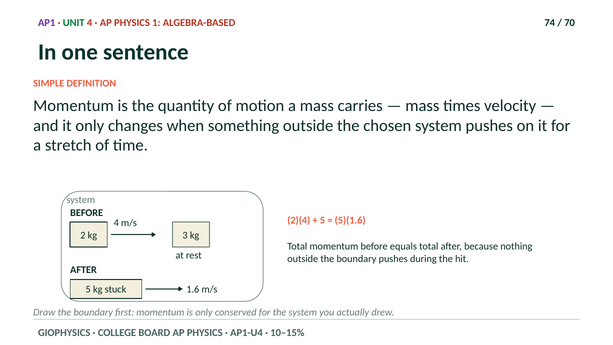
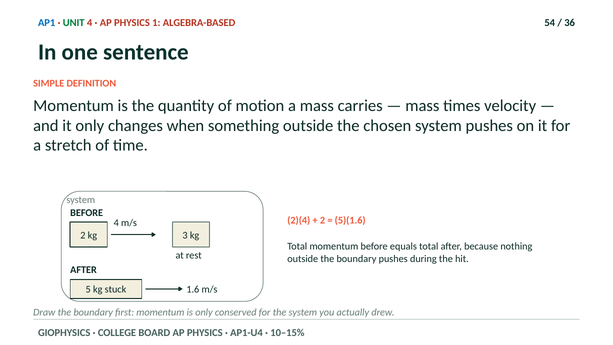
AP1 colour: purple -> blue (47, 23)
74: 74 -> 54 (550, 23)
70: 70 -> 36 (570, 23)
5: 5 -> 2 (322, 220)
